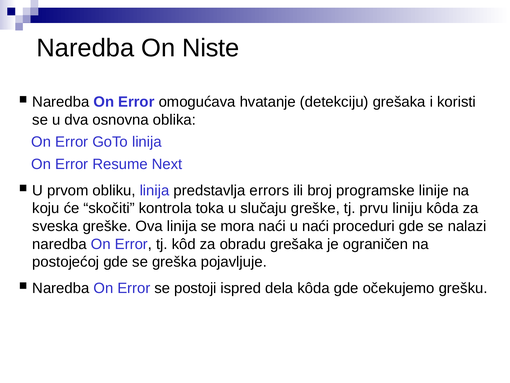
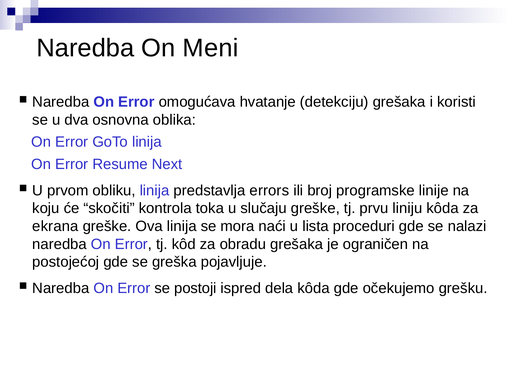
Niste: Niste -> Meni (211, 48)
sveska: sveska -> ekrana (55, 226)
u naći: naći -> lista (316, 226)
